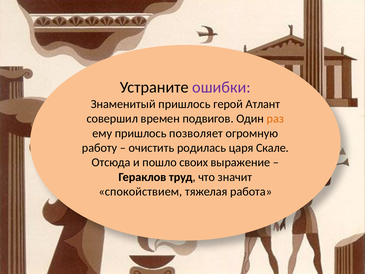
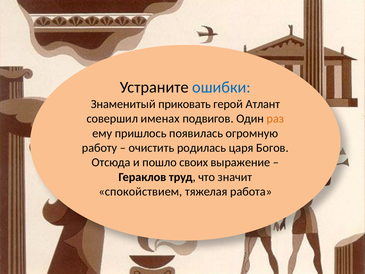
ошибки colour: purple -> blue (221, 87)
Знаменитый пришлось: пришлось -> приковать (185, 104)
времен: времен -> именах (160, 119)
позволяет: позволяет -> появилась (196, 133)
Скале: Скале -> Богов (272, 148)
